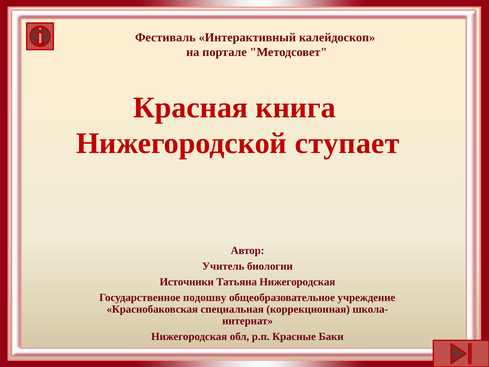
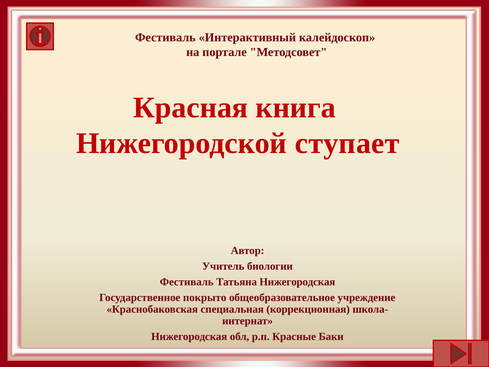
Источники: Источники -> Фестиваль (187, 282)
подошву: подошву -> покрыто (205, 297)
